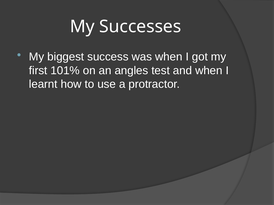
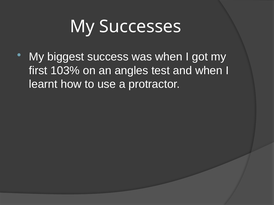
101%: 101% -> 103% (65, 71)
